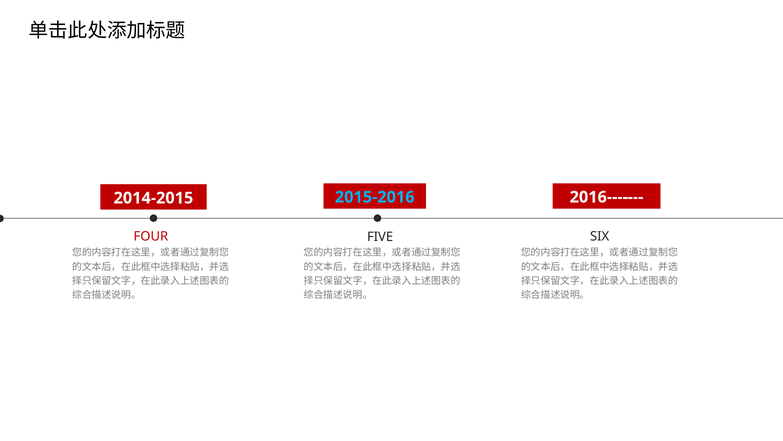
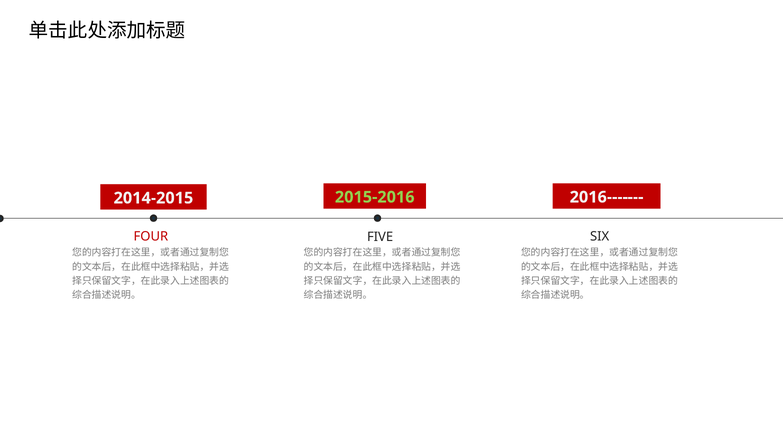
2015-2016 colour: light blue -> light green (375, 197)
